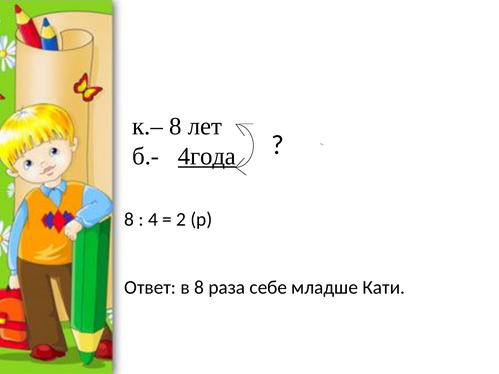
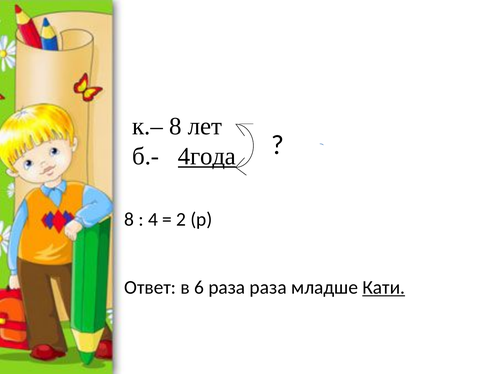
в 8: 8 -> 6 (199, 288)
раза себе: себе -> раза (268, 288)
Кати underline: none -> present (384, 288)
